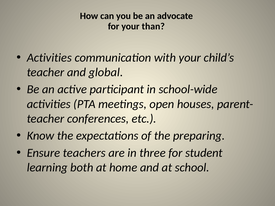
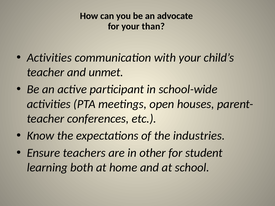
global: global -> unmet (106, 72)
preparing: preparing -> industries (199, 136)
three: three -> other (153, 153)
